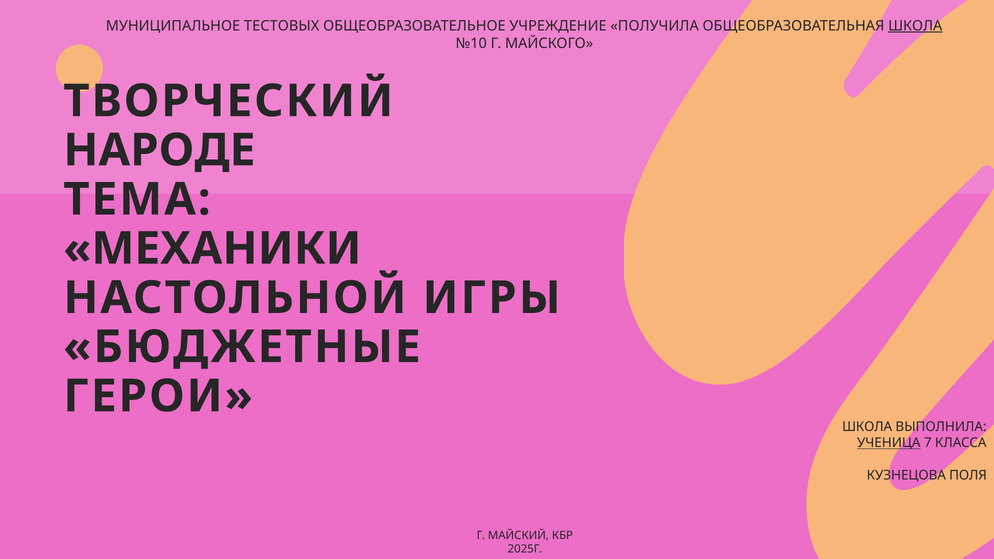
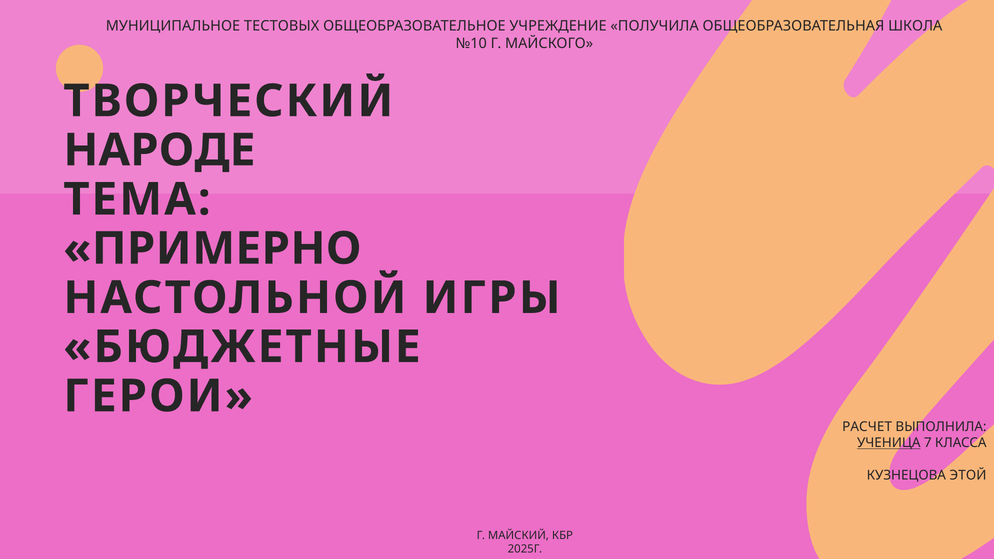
ШКОЛА underline: present -> none (915, 26)
МЕХАНИКИ: МЕХАНИКИ -> ПРИМЕРНО (212, 249)
ШКОЛА: ШКОЛА -> РАСЧЕТ (867, 427)
ПОЛЯ: ПОЛЯ -> ЭТОЙ (968, 475)
